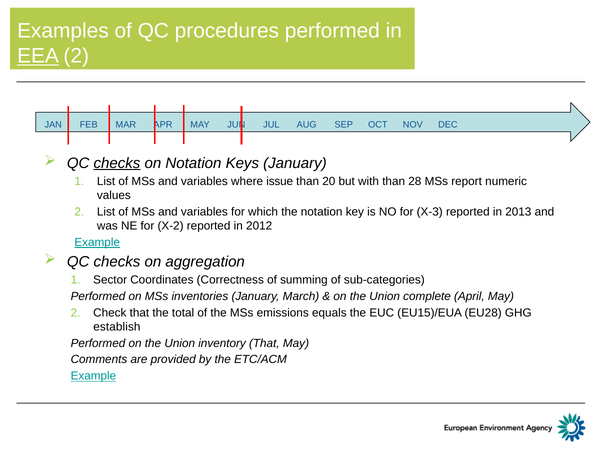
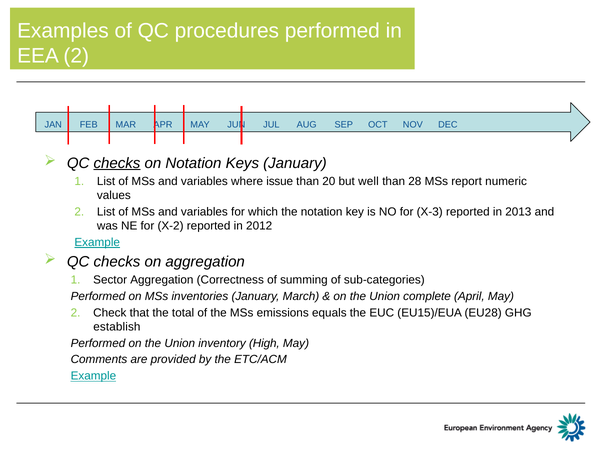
EEA underline: present -> none (38, 56)
with: with -> well (368, 181)
Sector Coordinates: Coordinates -> Aggregation (162, 280)
inventory That: That -> High (264, 343)
